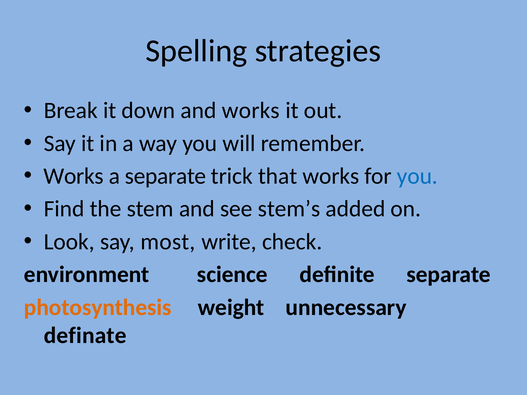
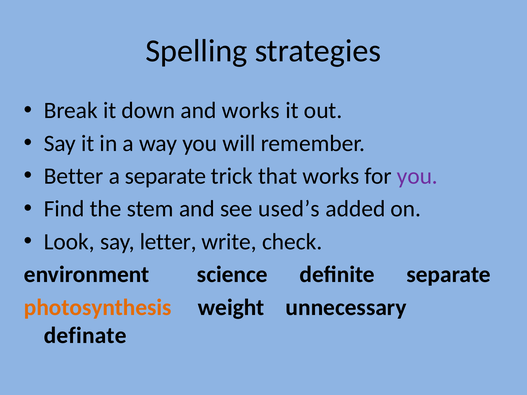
Works: Works -> Better (74, 176)
you colour: blue -> purple (417, 176)
stem’s: stem’s -> used’s (289, 209)
most: most -> letter (168, 242)
